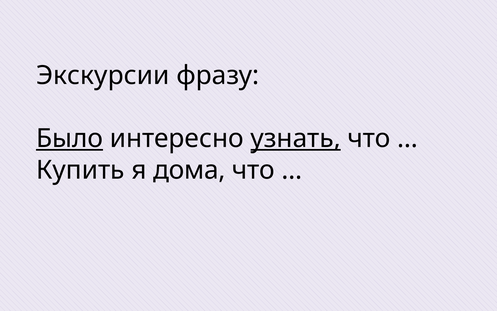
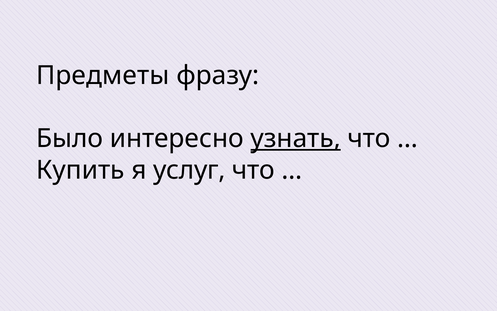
Экскурсии: Экскурсии -> Предметы (103, 75)
Было underline: present -> none (70, 138)
дома: дома -> услуг (189, 170)
